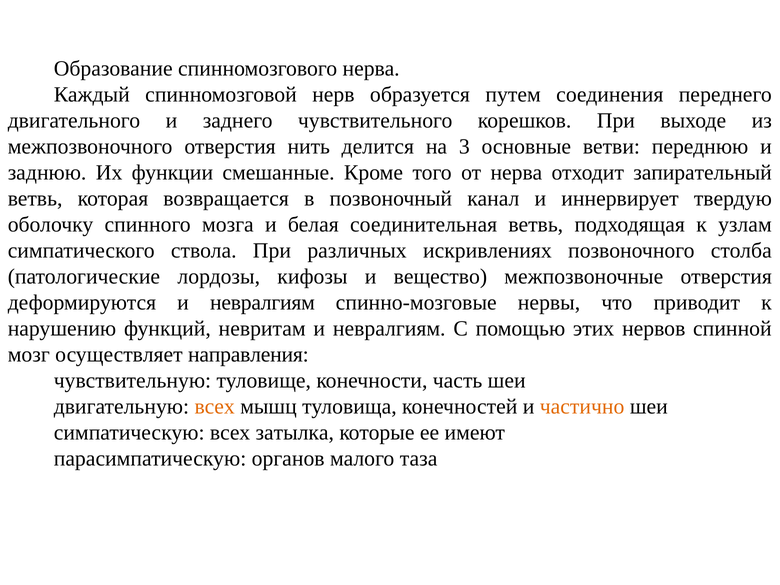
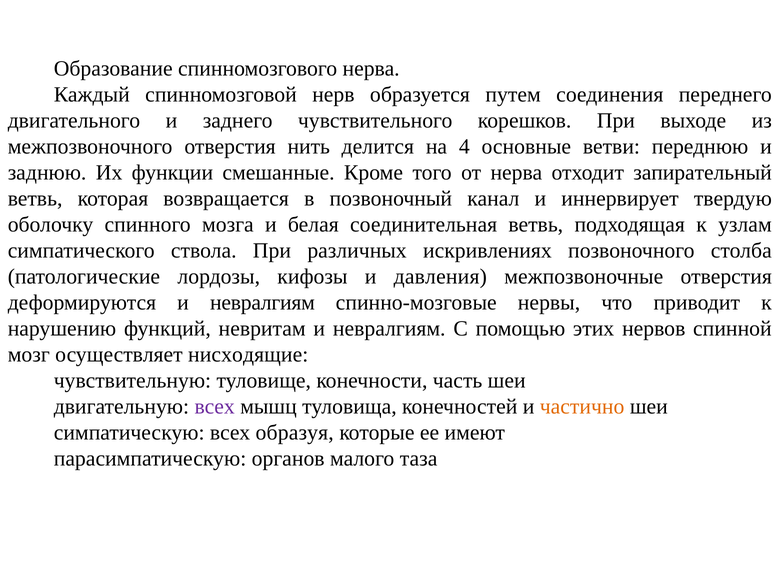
3: 3 -> 4 (464, 146)
вещество: вещество -> давления (440, 277)
направления: направления -> нисходящие (248, 355)
всех colour: orange -> purple (215, 407)
затылка: затылка -> образуя (295, 433)
